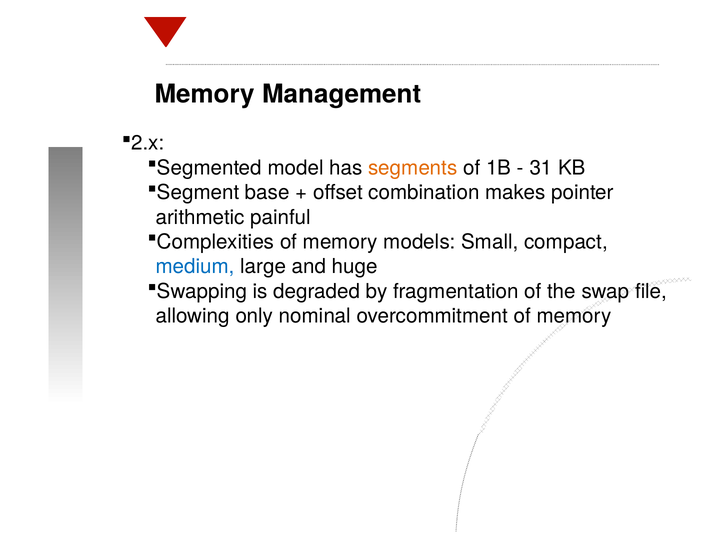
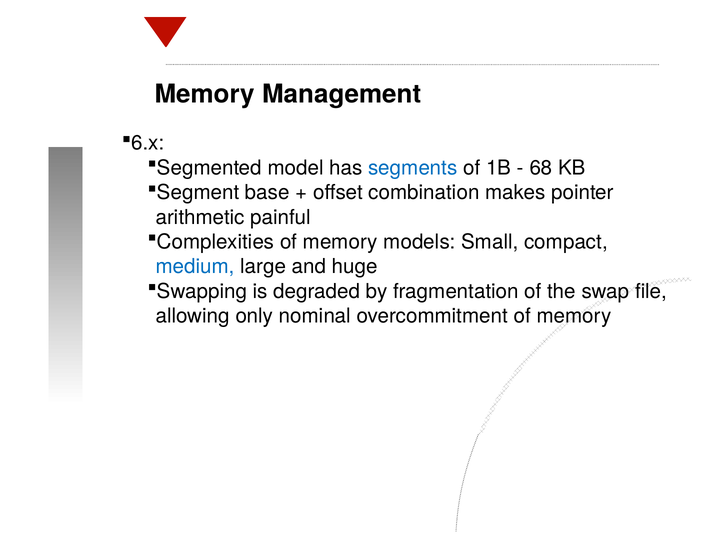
2.x: 2.x -> 6.x (148, 143)
segments colour: orange -> blue (413, 168)
31: 31 -> 68 (541, 168)
